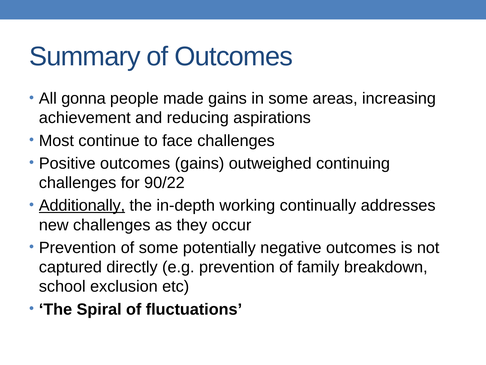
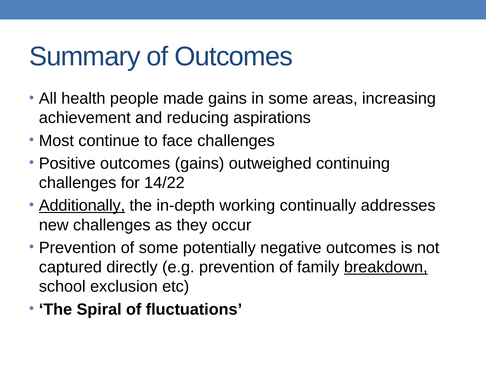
gonna: gonna -> health (83, 98)
90/22: 90/22 -> 14/22 (164, 183)
breakdown underline: none -> present (386, 267)
